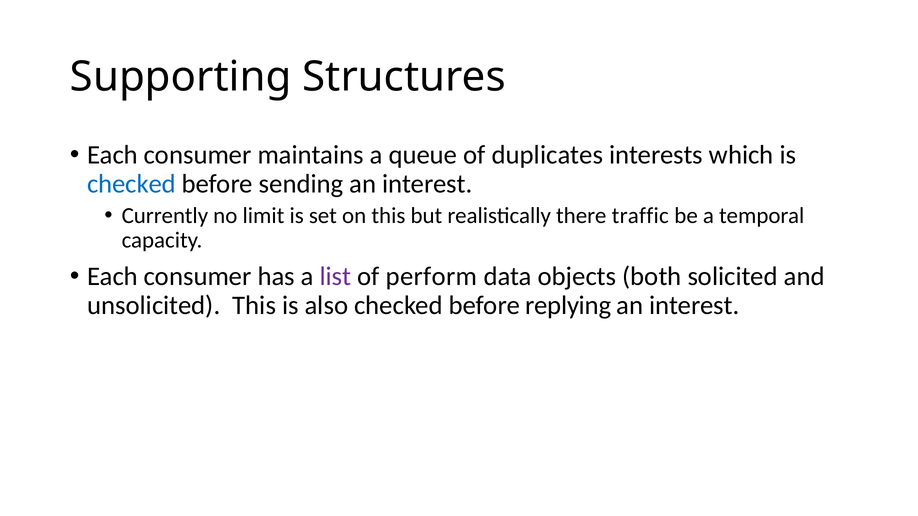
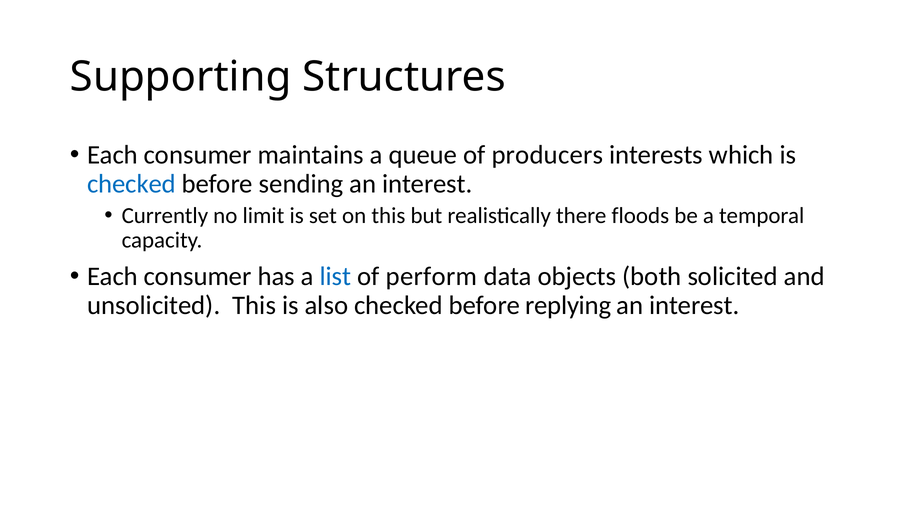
duplicates: duplicates -> producers (547, 155)
traffic: traffic -> floods (640, 216)
list colour: purple -> blue (335, 277)
